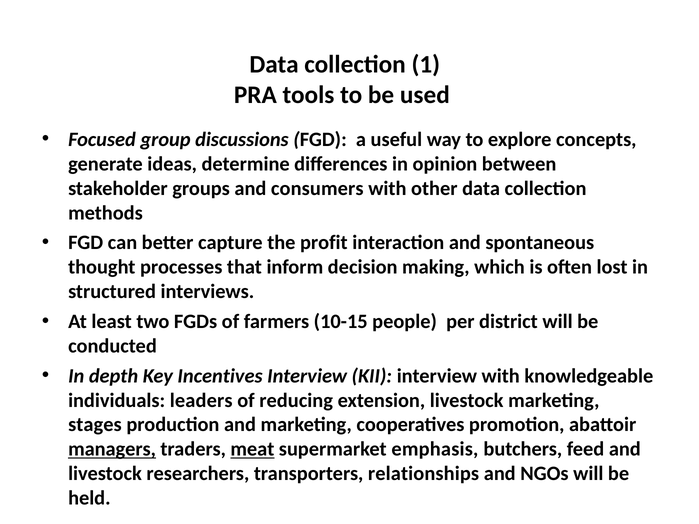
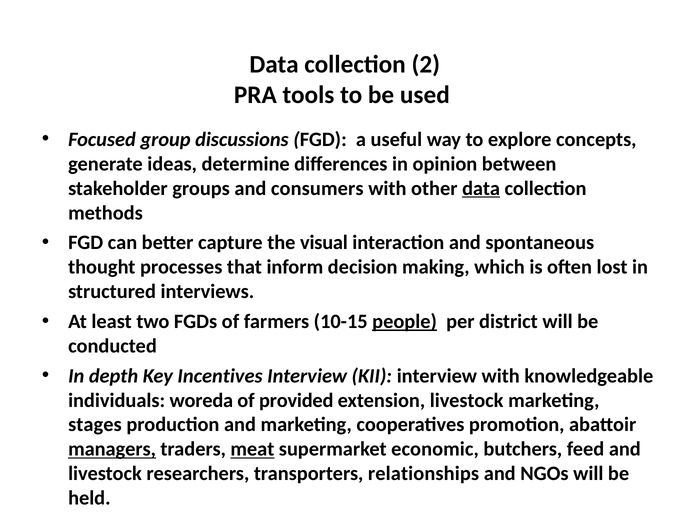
1: 1 -> 2 (426, 65)
data underline: none -> present (481, 188)
profit: profit -> visual (324, 243)
people underline: none -> present (405, 322)
leaders: leaders -> woreda (201, 400)
reducing: reducing -> provided (296, 400)
emphasis: emphasis -> economic (435, 449)
